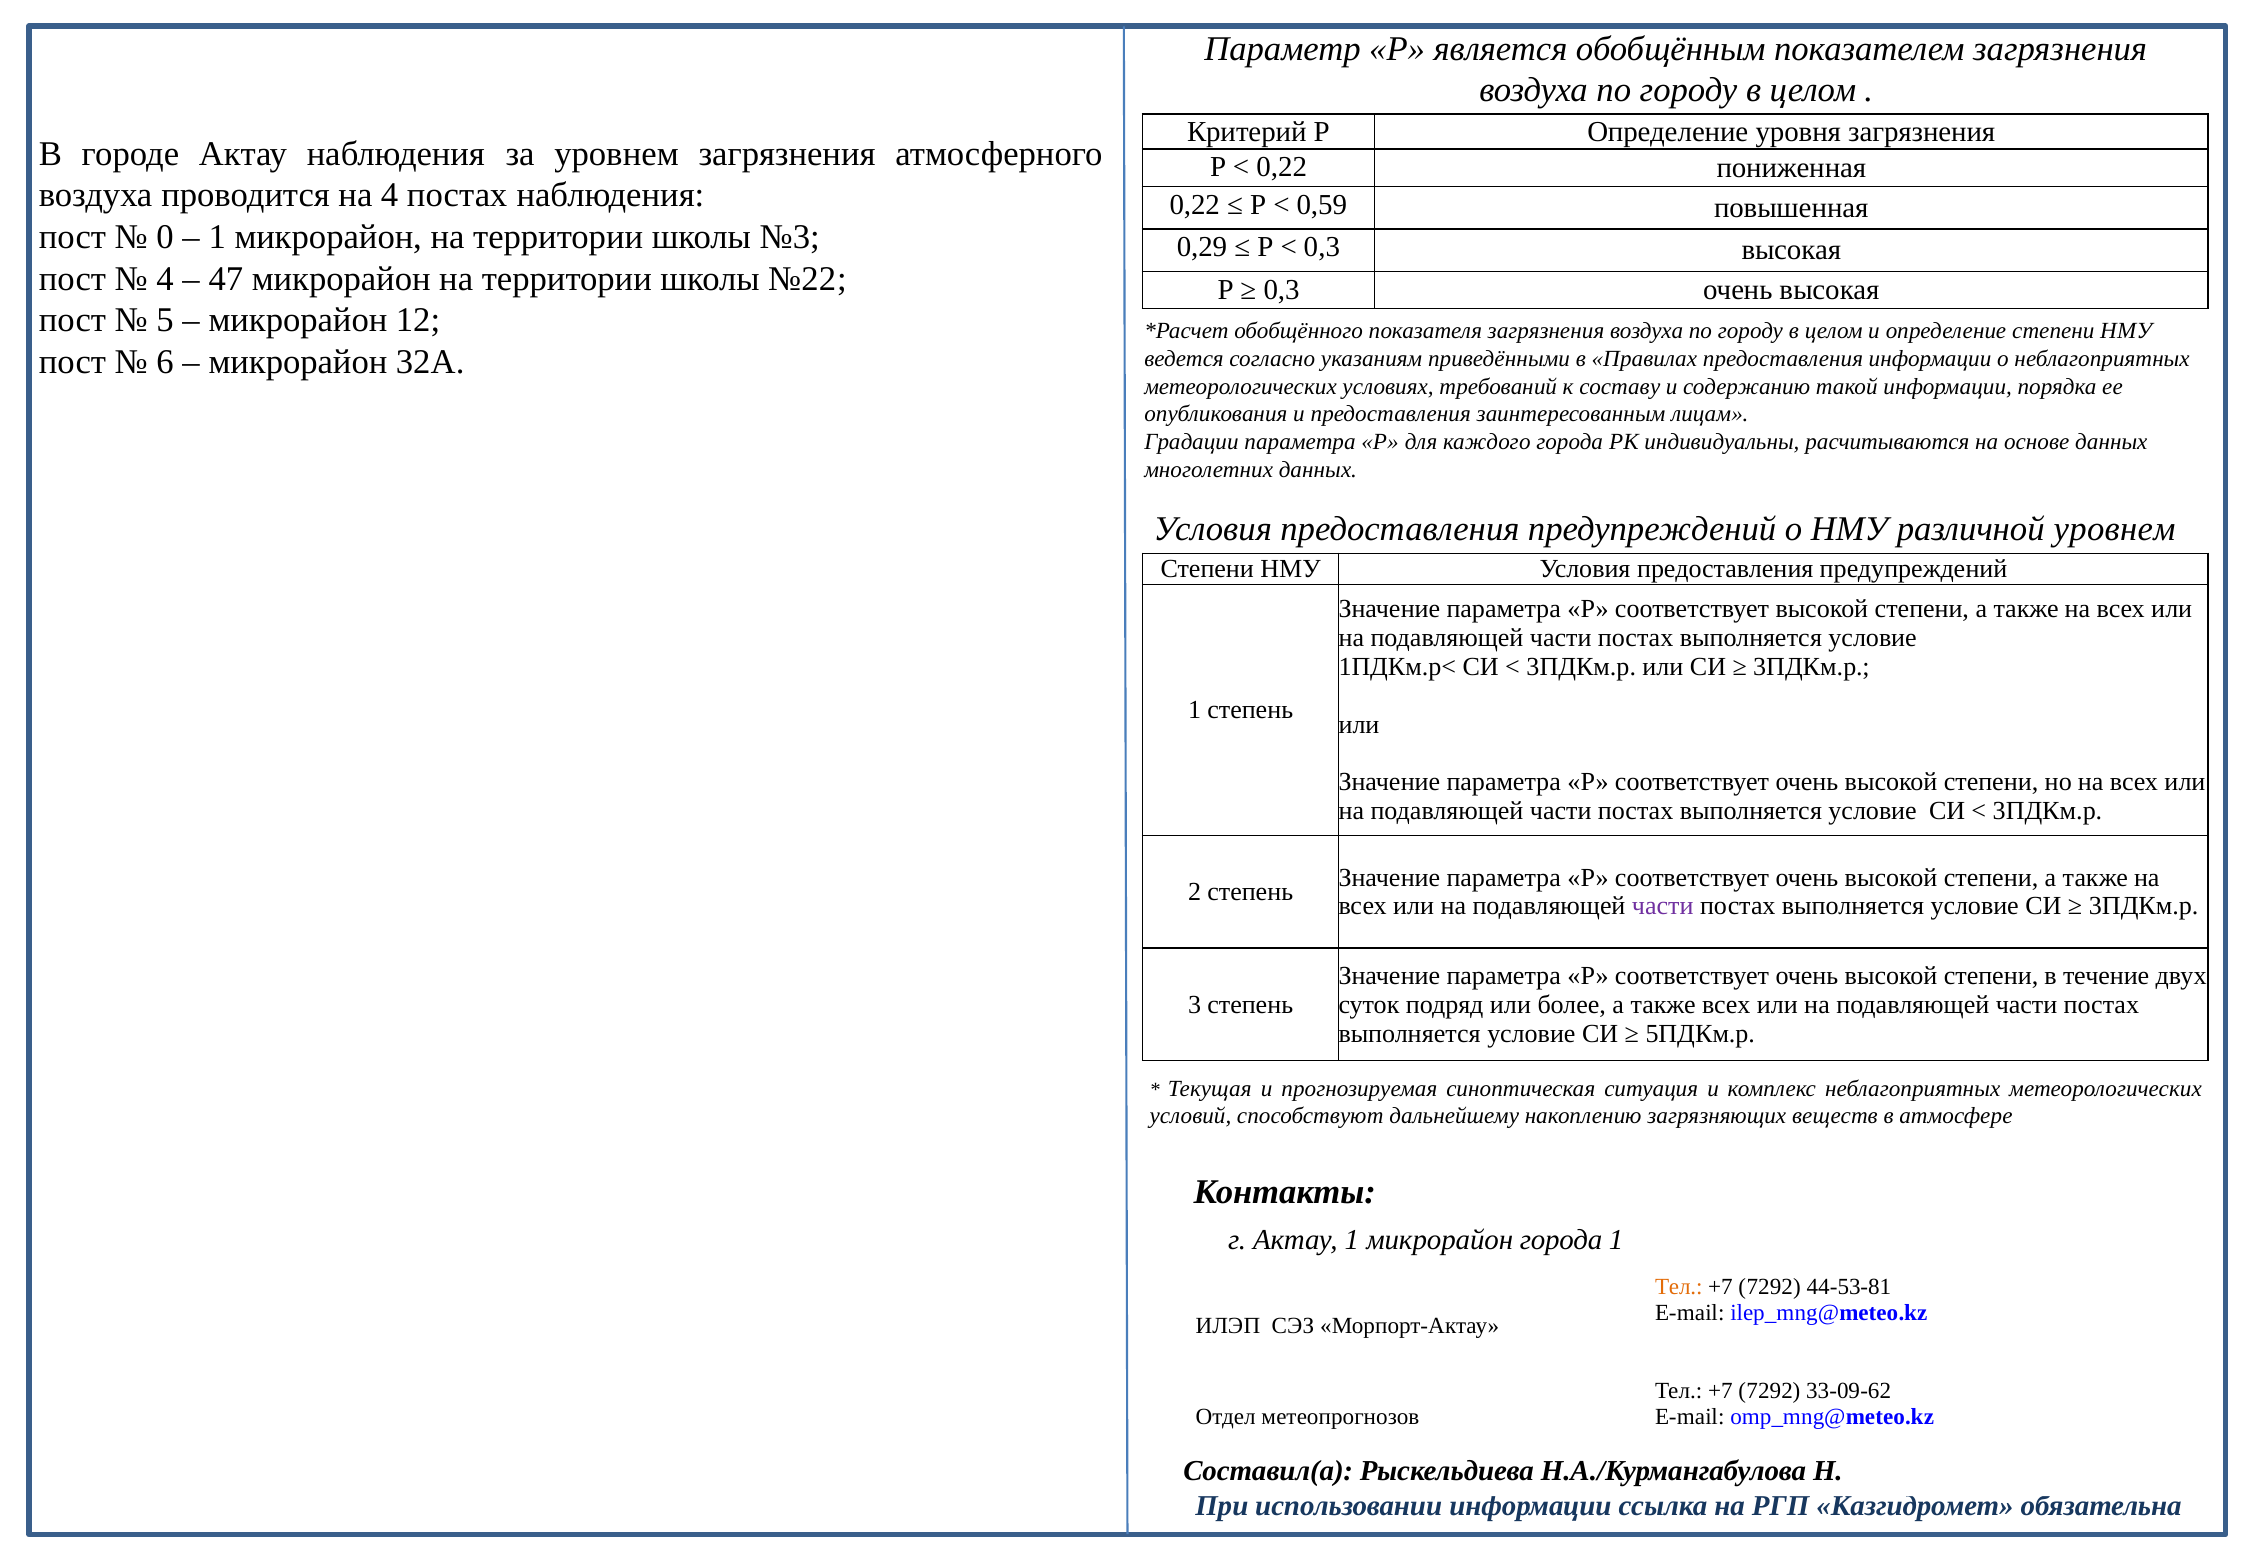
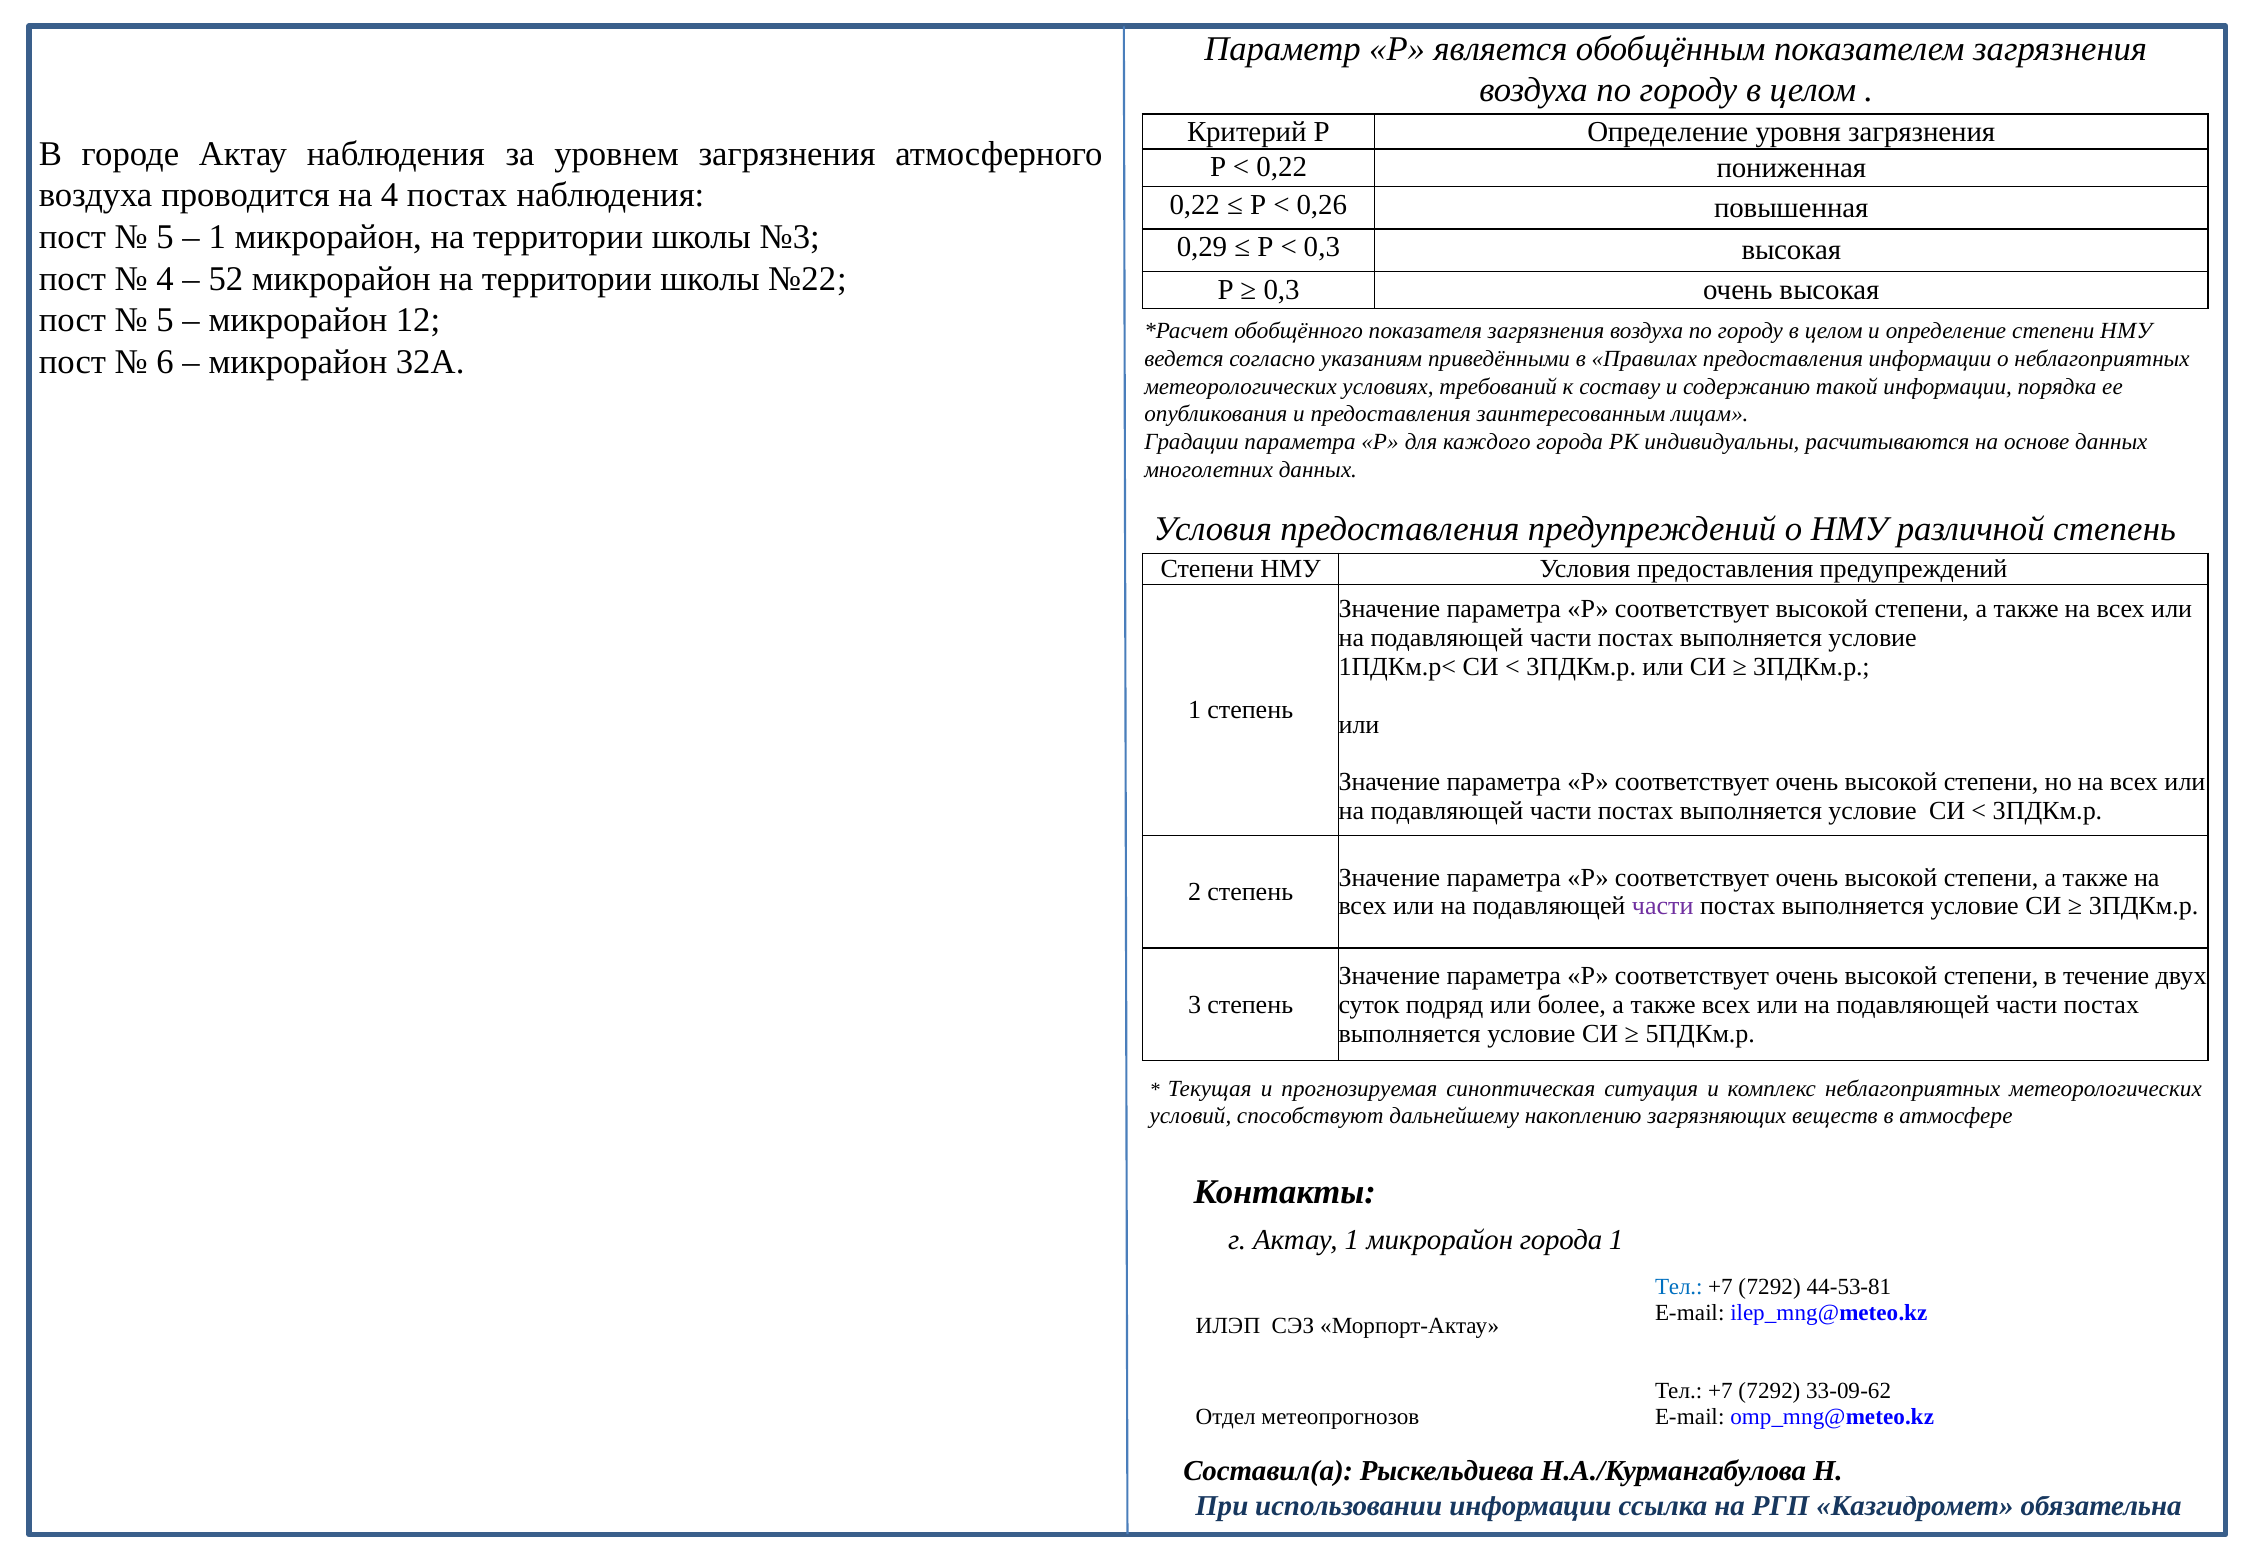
0,59: 0,59 -> 0,26 (1322, 205)
0: 0 -> 5 (165, 237)
47: 47 -> 52 (226, 279)
различной уровнем: уровнем -> степень (2115, 529)
Тел colour: orange -> blue (1679, 1287)
